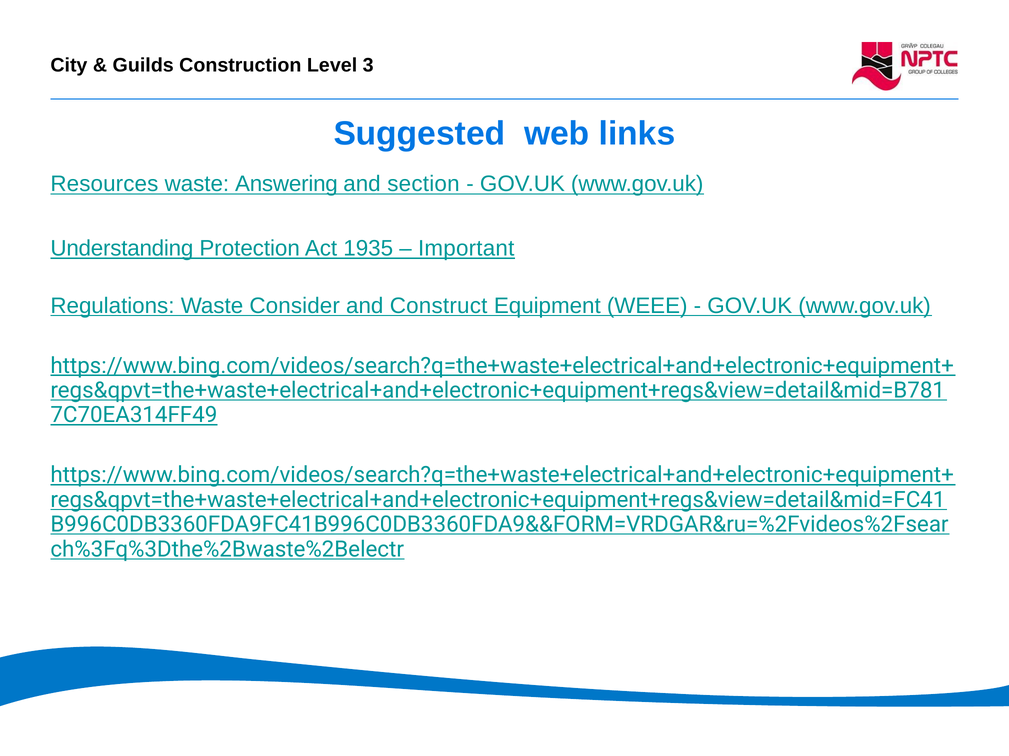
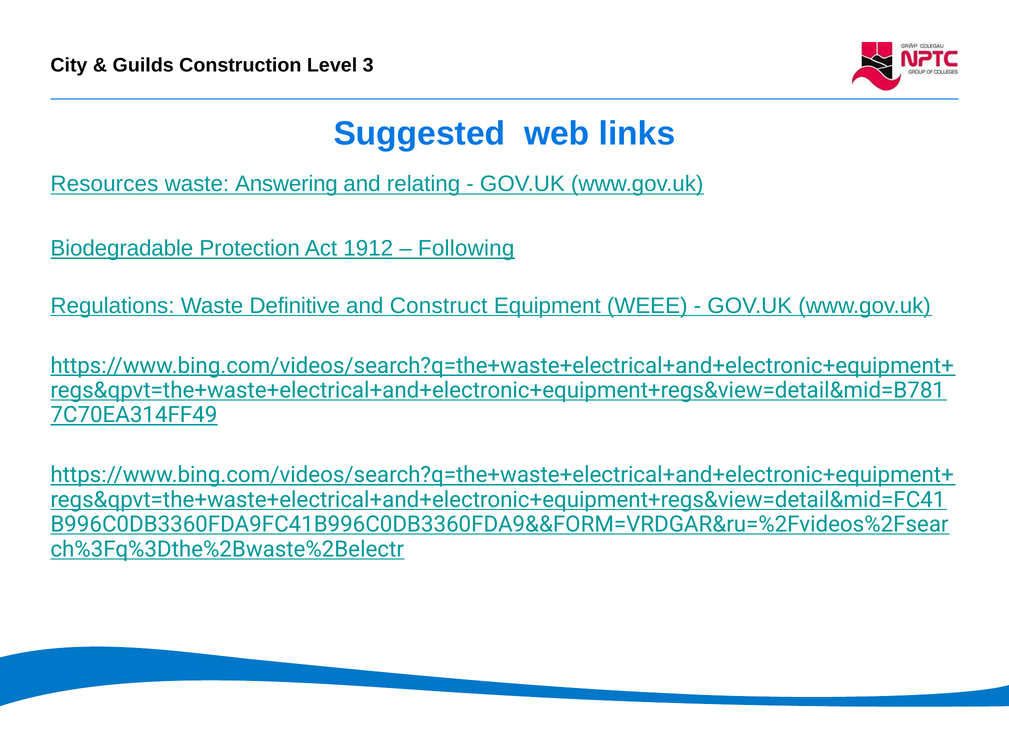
section: section -> relating (424, 184)
Understanding: Understanding -> Biodegradable (122, 249)
1935: 1935 -> 1912 (368, 249)
Important: Important -> Following (466, 249)
Consider: Consider -> Definitive (295, 306)
